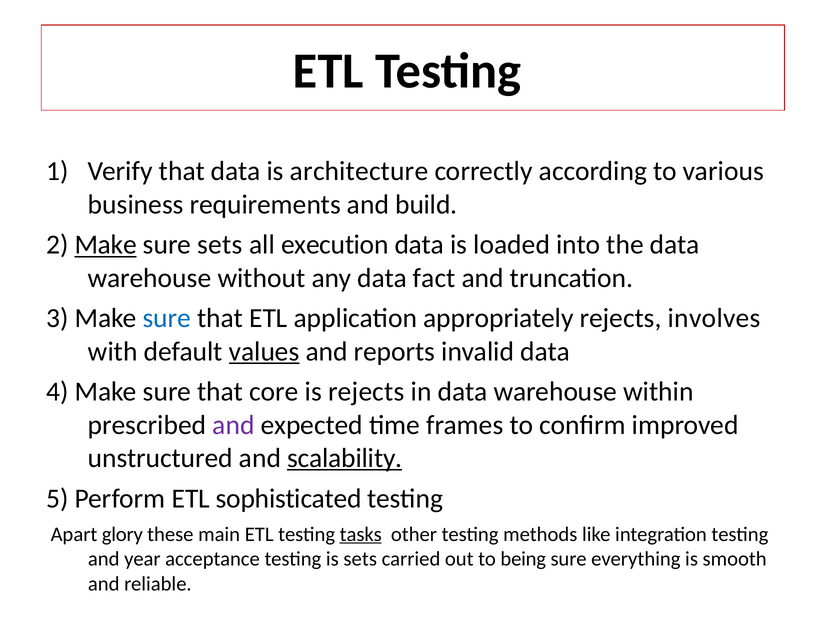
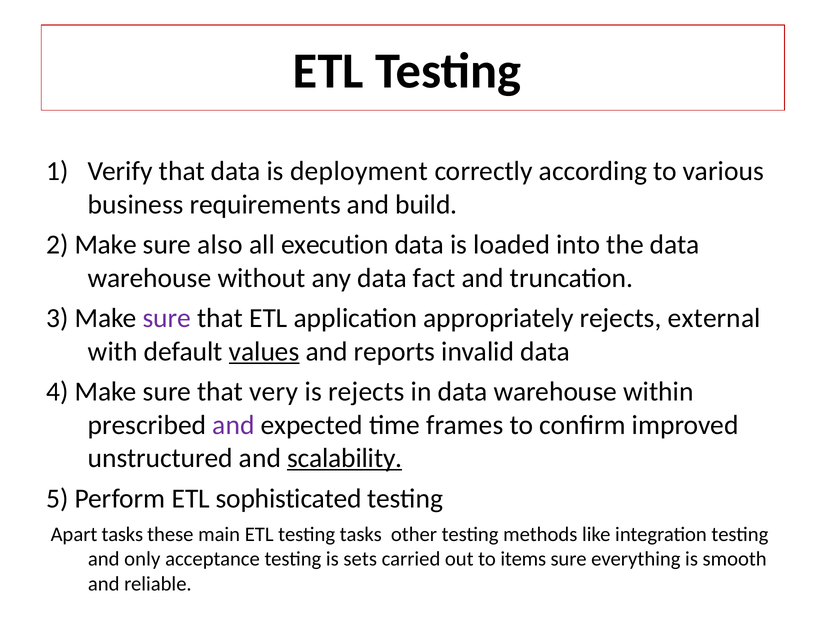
architecture: architecture -> deployment (359, 171)
Make underline: present -> none (106, 245)
sure sets: sets -> also (220, 245)
sure colour: blue -> purple (167, 318)
involves: involves -> external (714, 318)
core: core -> very (274, 392)
Apart glory: glory -> tasks (122, 534)
tasks underline: present -> none (361, 534)
year: year -> only (142, 559)
being: being -> items (523, 559)
